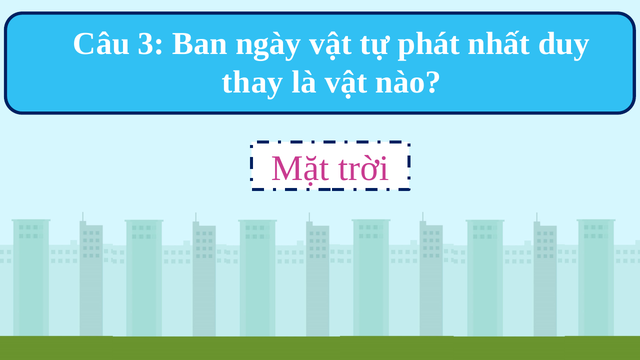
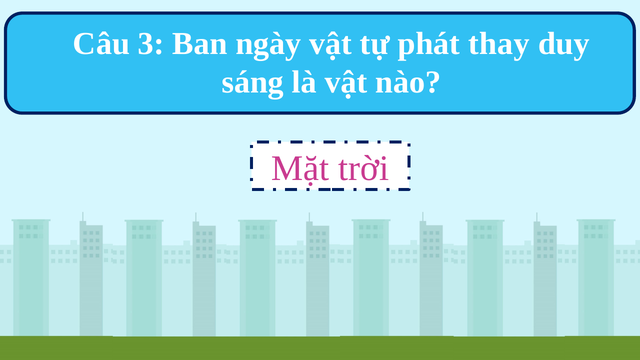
nhất: nhất -> thay (499, 44)
thay: thay -> sáng (253, 82)
